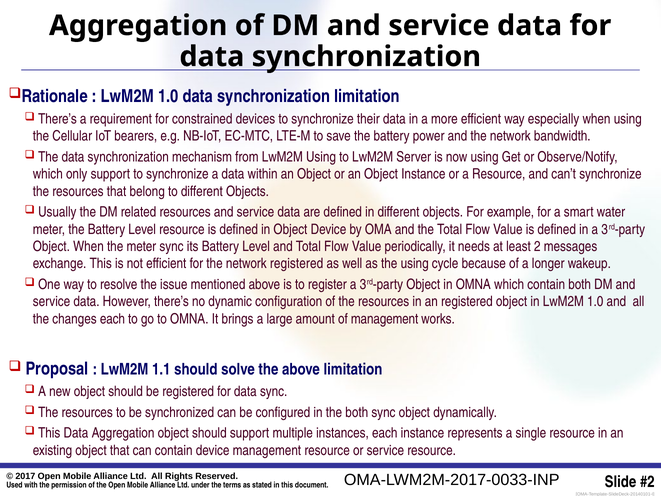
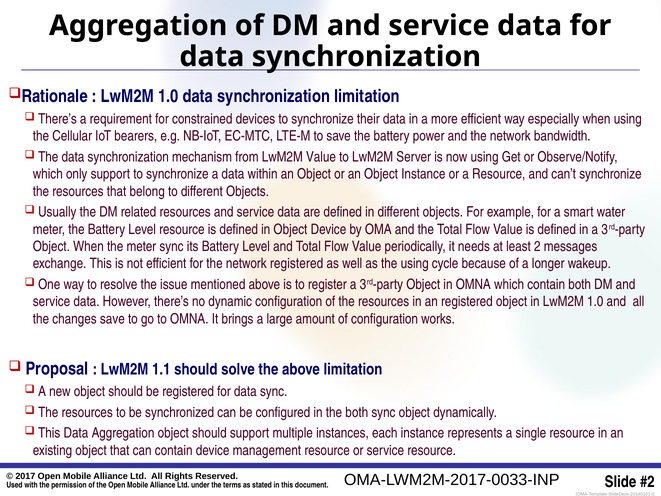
LwM2M Using: Using -> Value (321, 157)
changes each: each -> save (112, 319)
of management: management -> configuration (385, 319)
